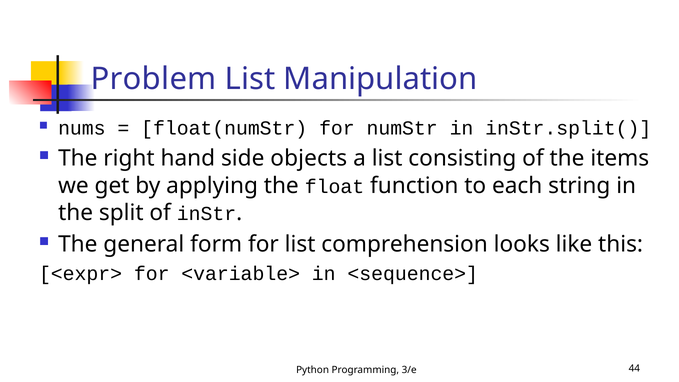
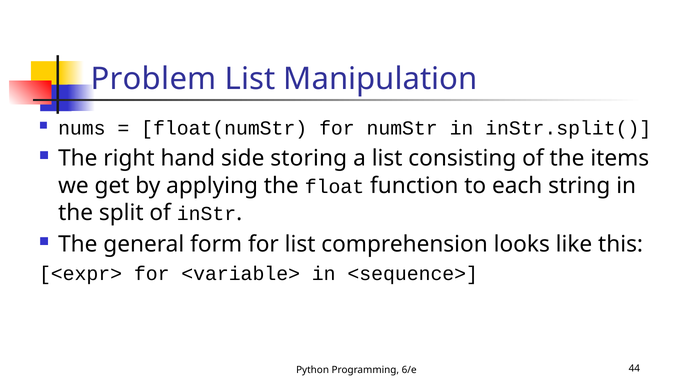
objects: objects -> storing (309, 158)
3/e: 3/e -> 6/e (409, 370)
